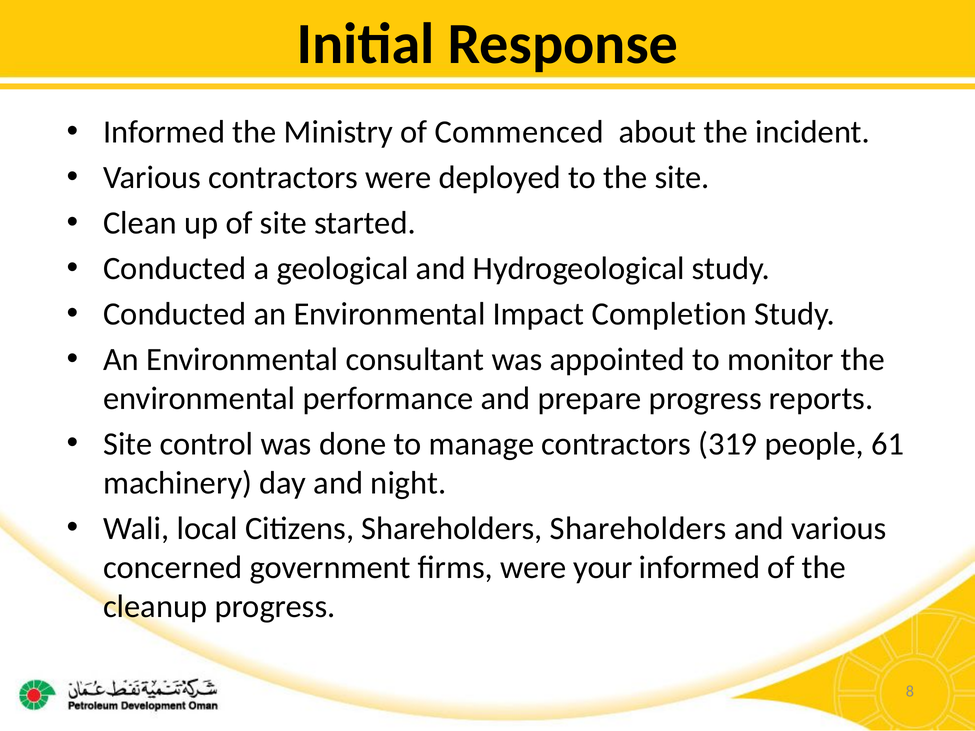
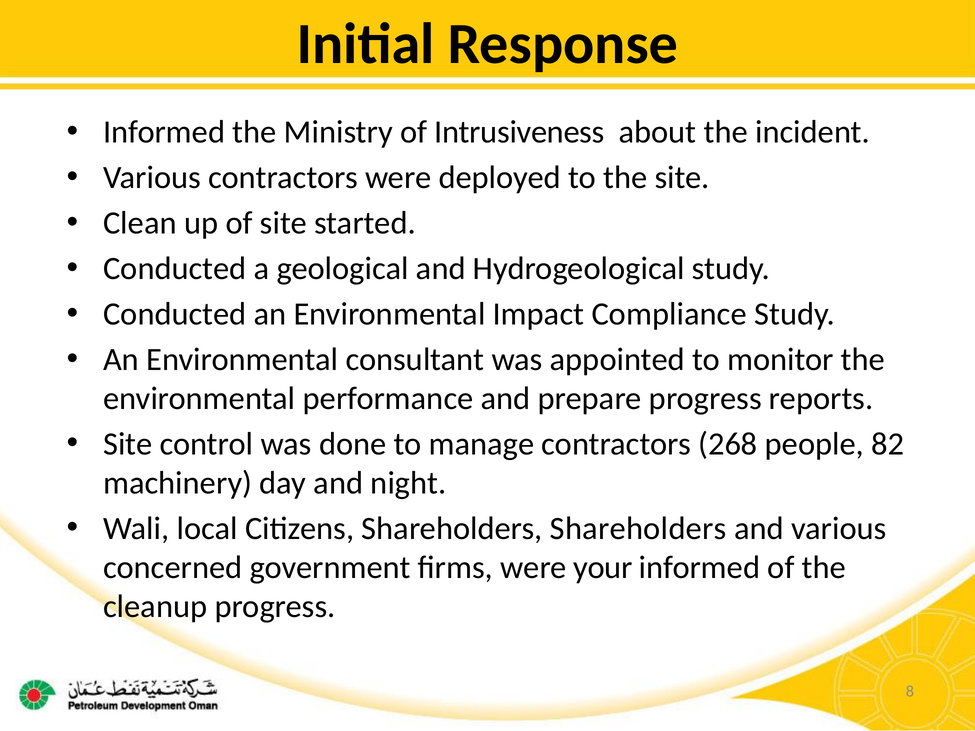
Commenced: Commenced -> Intrusiveness (519, 132)
Completion: Completion -> Compliance (669, 314)
319: 319 -> 268 (728, 444)
61: 61 -> 82 (888, 444)
